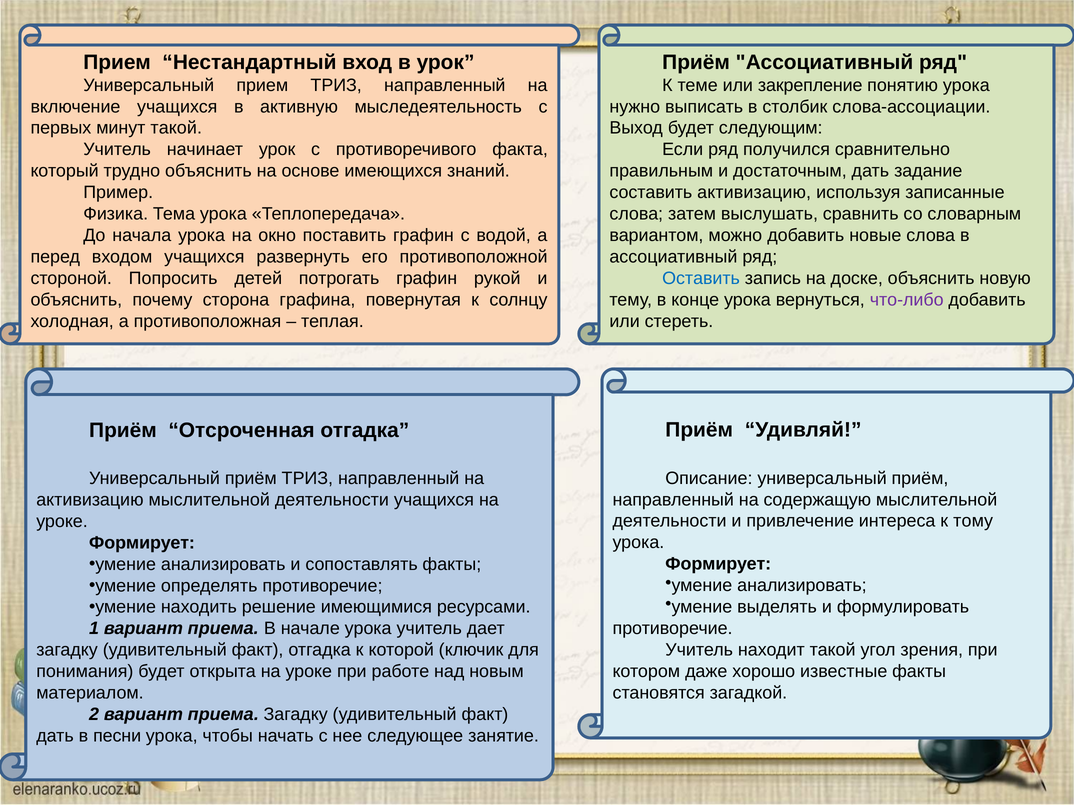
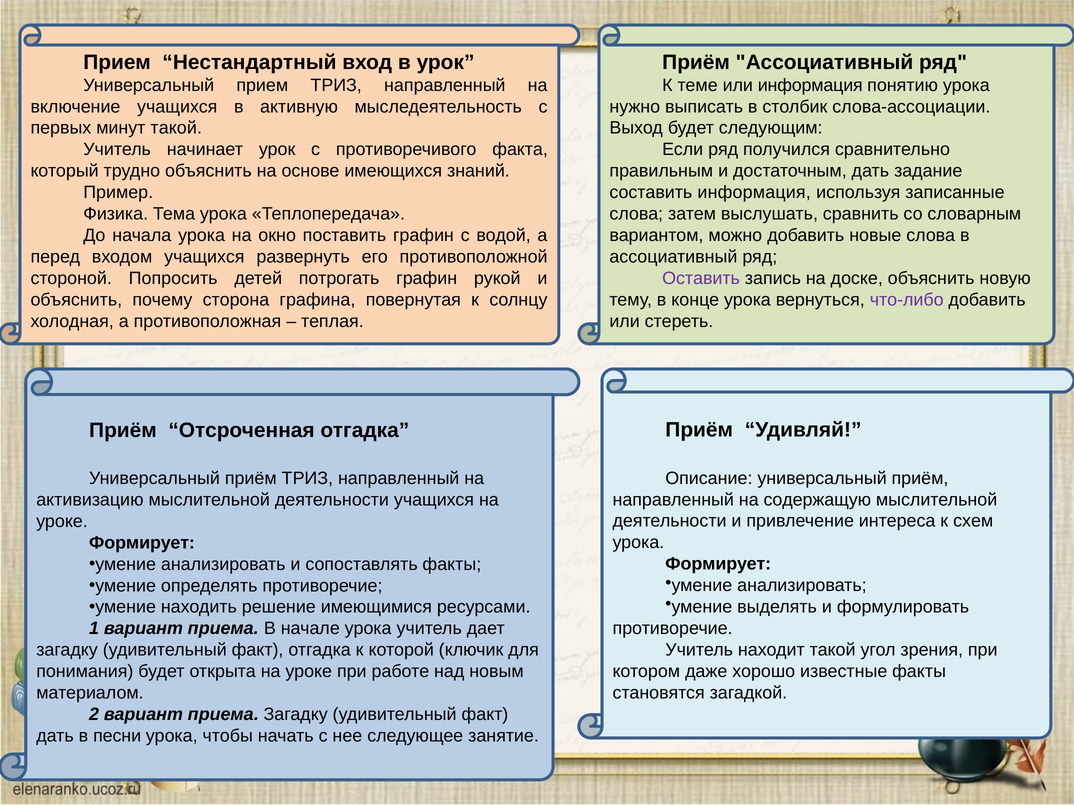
или закрепление: закрепление -> информация (810, 85)
составить активизацию: активизацию -> информация (754, 193)
Оставить colour: blue -> purple (701, 279)
тому: тому -> схем (973, 521)
